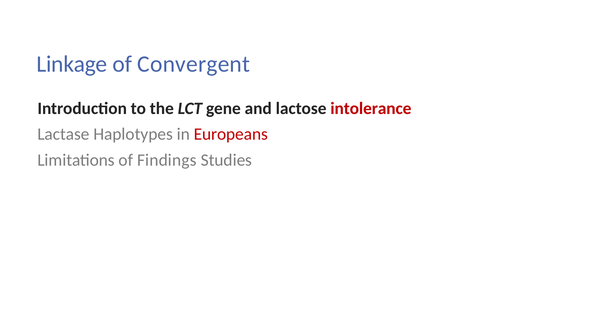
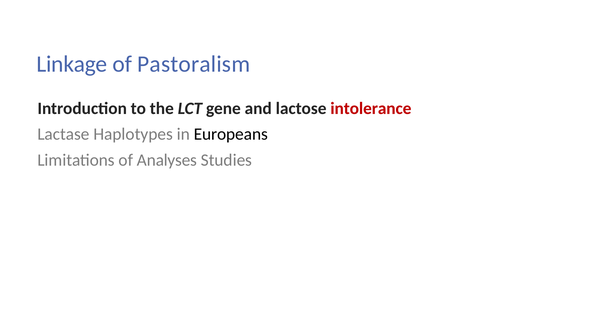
Convergent: Convergent -> Pastoralism (194, 64)
Europeans colour: red -> black (231, 134)
Findings: Findings -> Analyses (167, 160)
